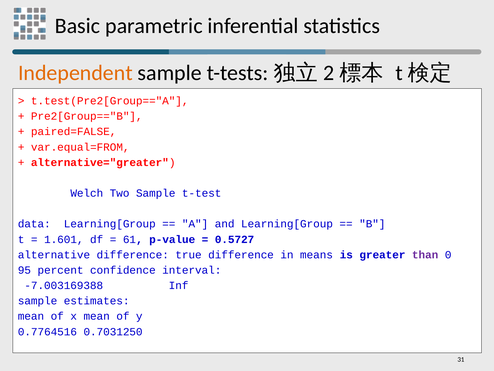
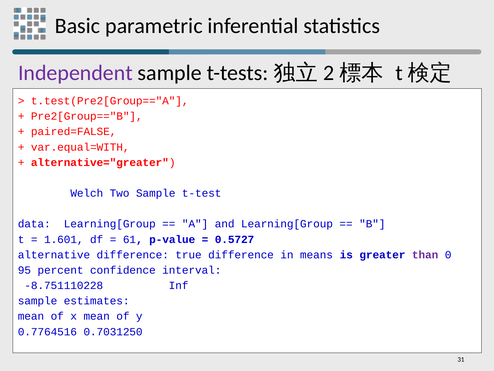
Independent colour: orange -> purple (75, 73)
var.equal=FROM: var.equal=FROM -> var.equal=WITH (80, 147)
-7.003169388: -7.003169388 -> -8.751110228 (64, 285)
